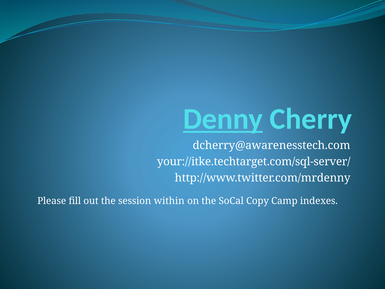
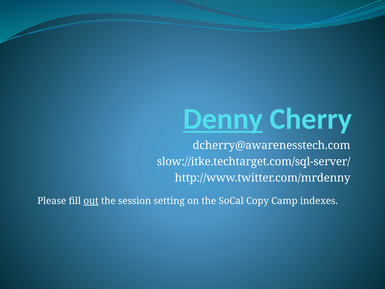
your://itke.techtarget.com/sql-server/: your://itke.techtarget.com/sql-server/ -> slow://itke.techtarget.com/sql-server/ (254, 162)
out underline: none -> present (91, 201)
within: within -> setting (169, 201)
